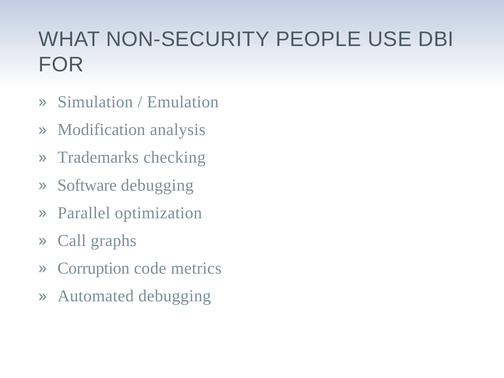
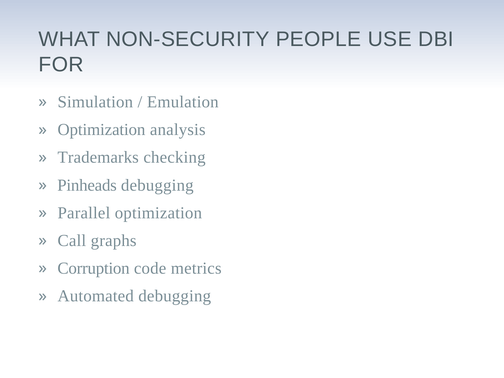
Modification: Modification -> Optimization (101, 130)
Software: Software -> Pinheads (87, 185)
